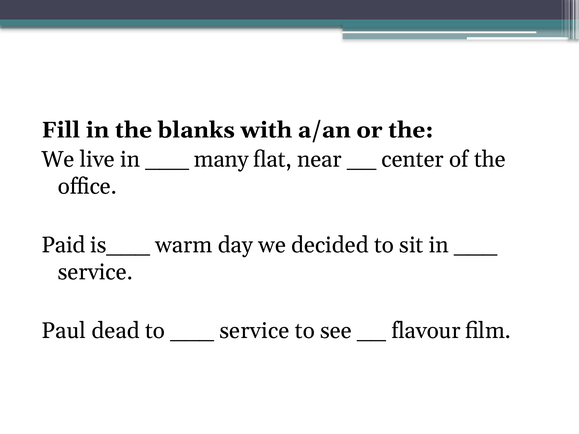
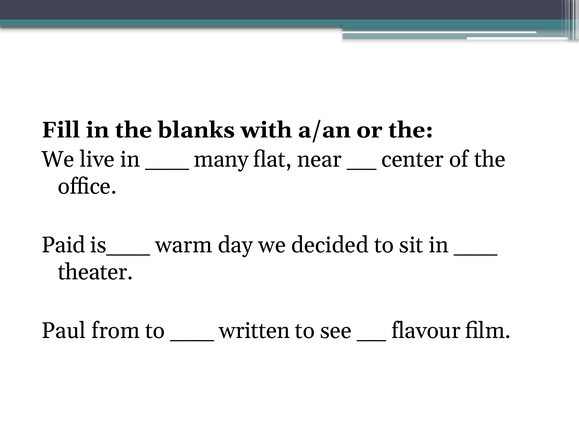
service: service -> theater (95, 272)
dead: dead -> from (116, 331)
service: service -> written (255, 331)
